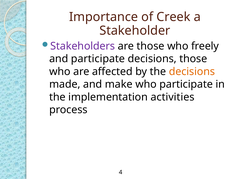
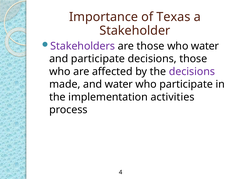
Creek: Creek -> Texas (173, 17)
who freely: freely -> water (205, 46)
decisions colour: orange -> purple (192, 71)
and make: make -> water (119, 84)
